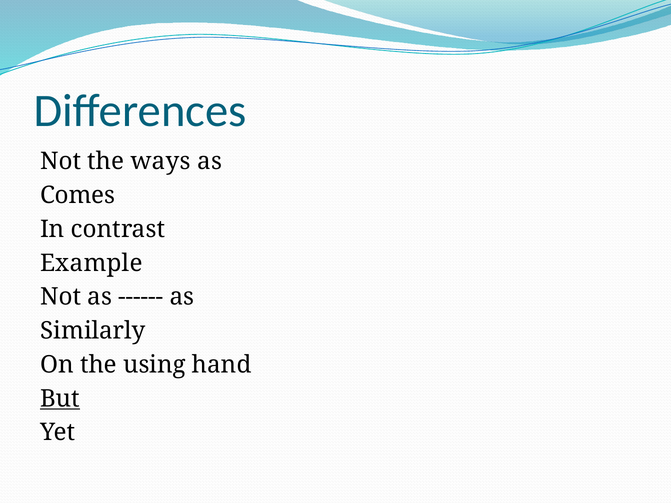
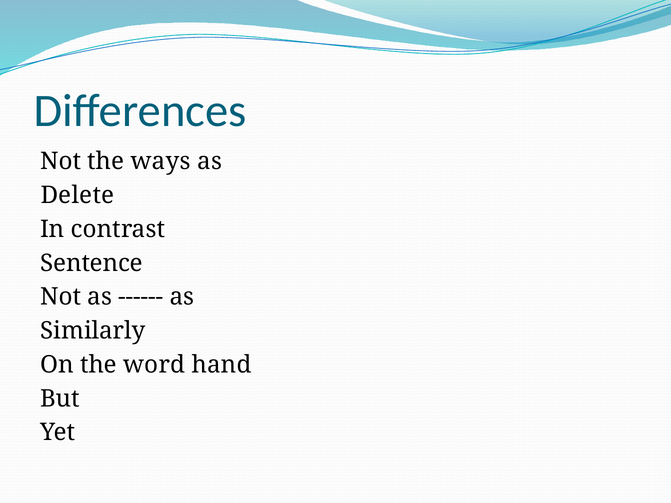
Comes: Comes -> Delete (77, 195)
Example: Example -> Sentence (92, 263)
using: using -> word (154, 365)
But underline: present -> none (60, 399)
